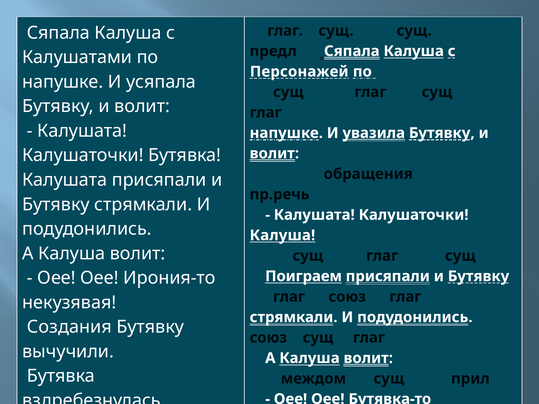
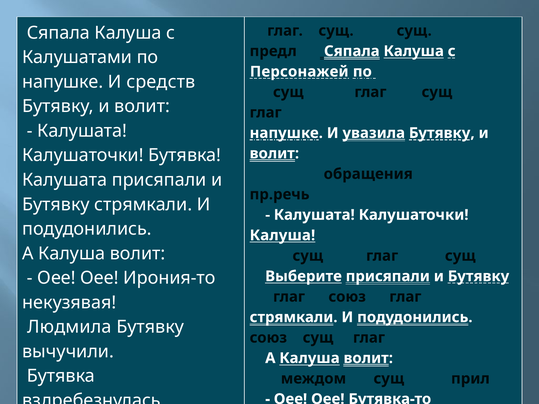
напушке И усяпала: усяпала -> средств (161, 82)
Поиграем: Поиграем -> Выберите (304, 276)
Создания: Создания -> Людмила (69, 327)
